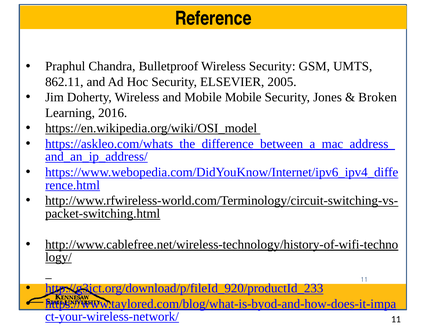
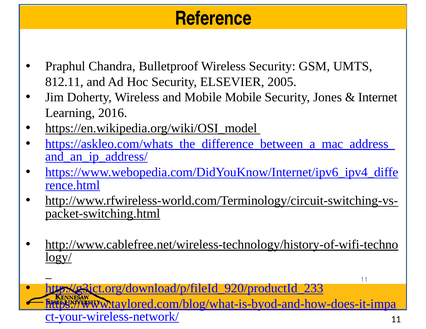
862.11: 862.11 -> 812.11 (64, 82)
Broken: Broken -> Internet (378, 97)
